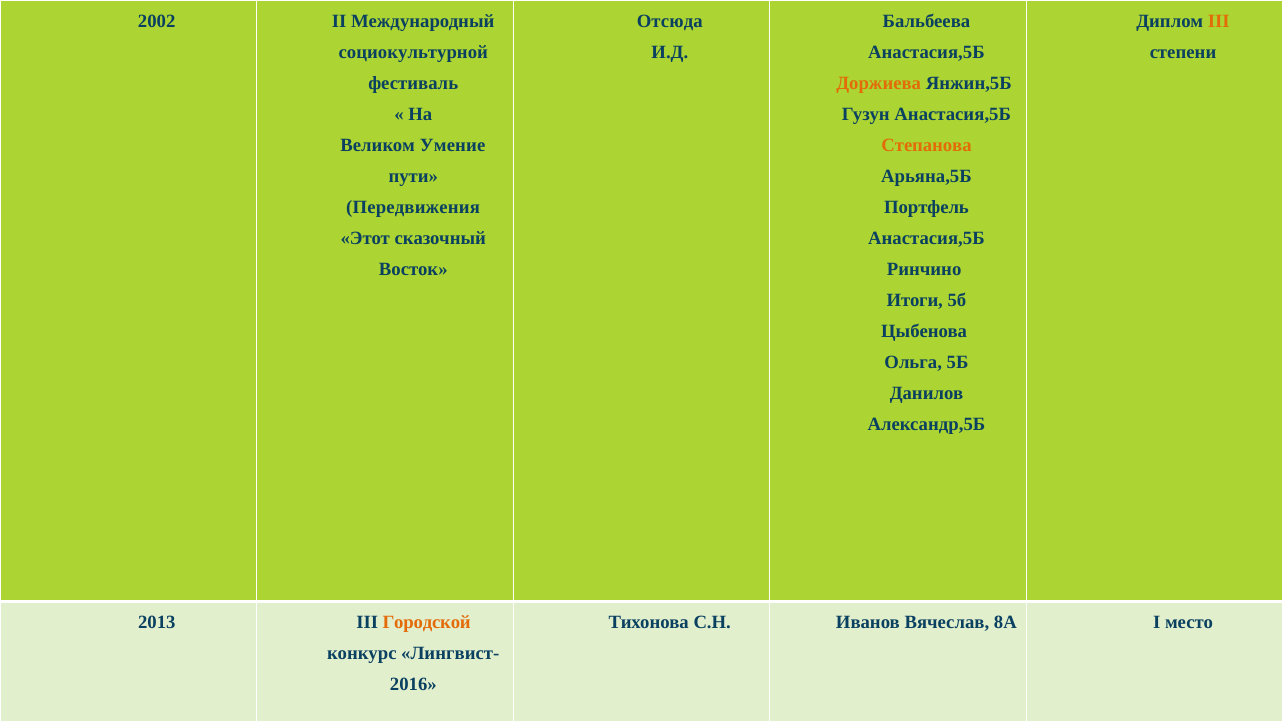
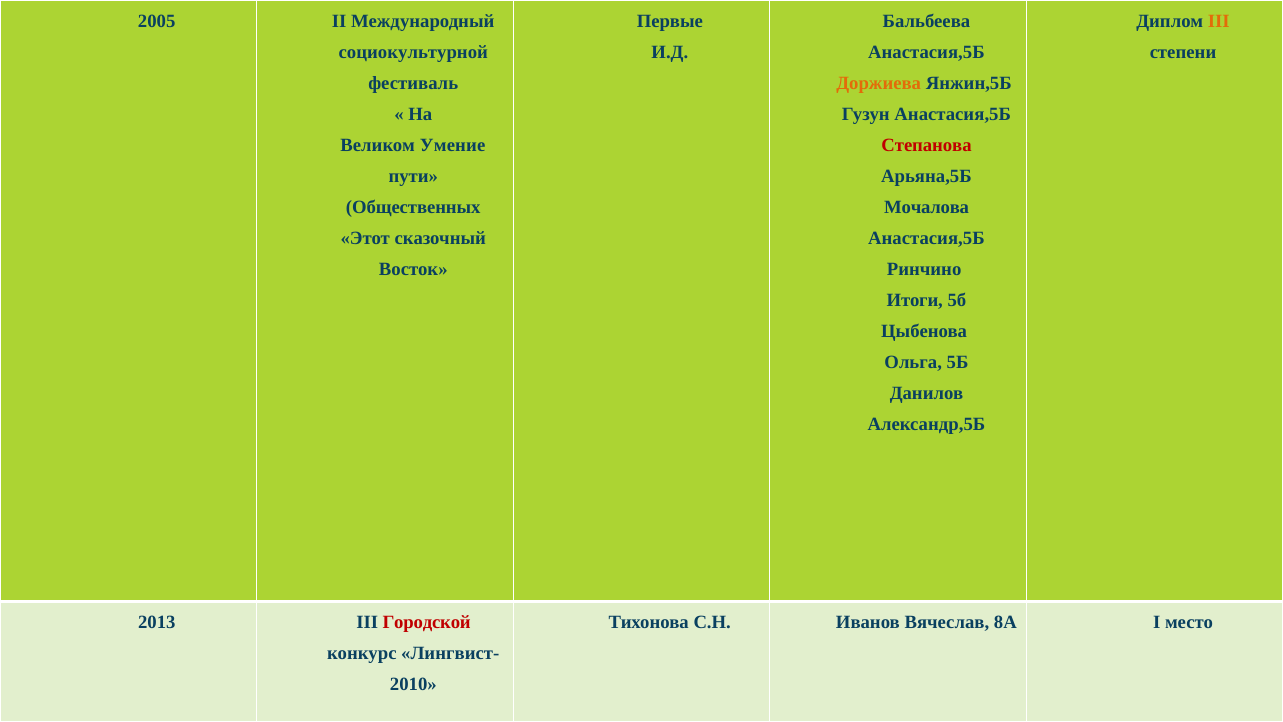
2002: 2002 -> 2005 (157, 21)
Отсюда: Отсюда -> Первые (670, 21)
Степанова colour: orange -> red (927, 145)
Передвижения: Передвижения -> Общественных (413, 207)
Портфель: Портфель -> Мочалова (927, 207)
Городской colour: orange -> red (427, 622)
2016: 2016 -> 2010 (413, 684)
